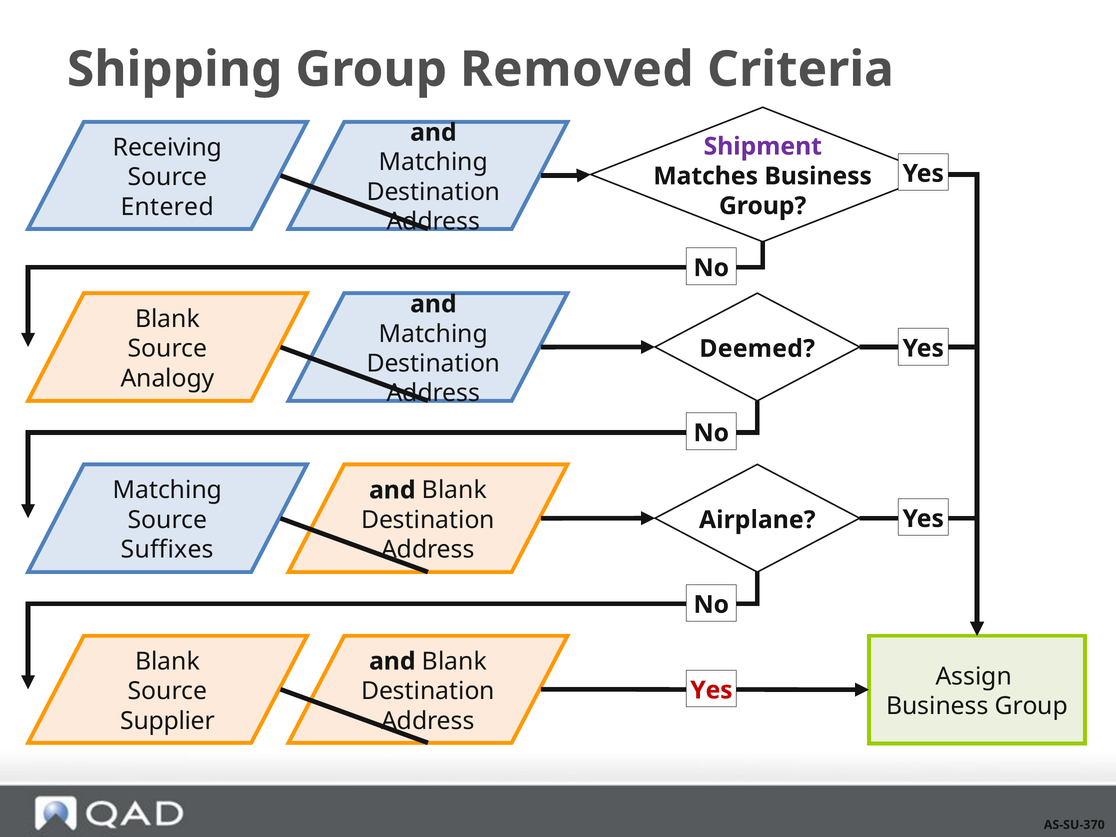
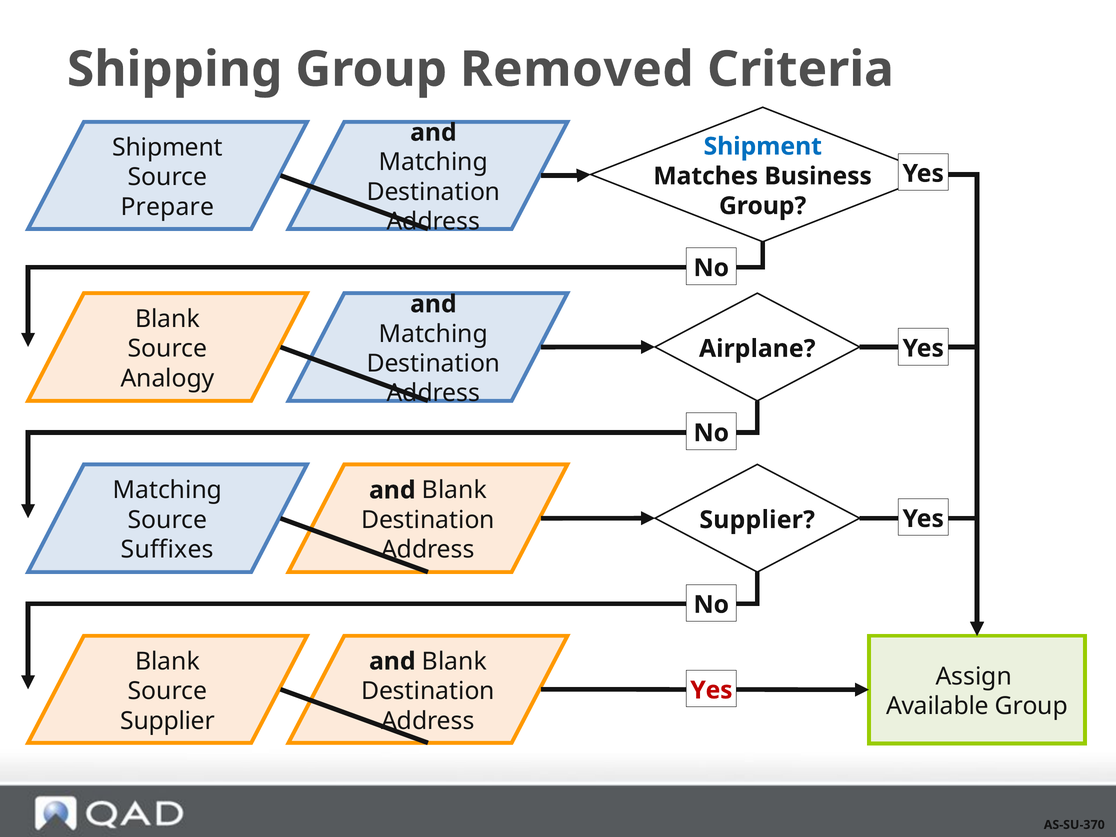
Receiving: Receiving -> Shipment (168, 147)
Shipment colour: purple -> blue (763, 146)
Entered: Entered -> Prepare (167, 207)
Deemed: Deemed -> Airplane (757, 349)
Airplane: Airplane -> Supplier (757, 520)
Business: Business -> Available (937, 706)
